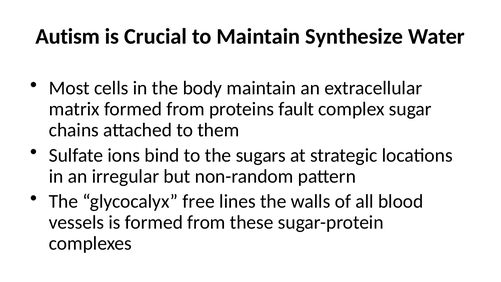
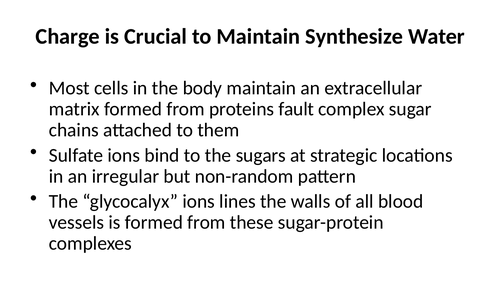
Autism: Autism -> Charge (68, 36)
glycocalyx free: free -> ions (199, 201)
